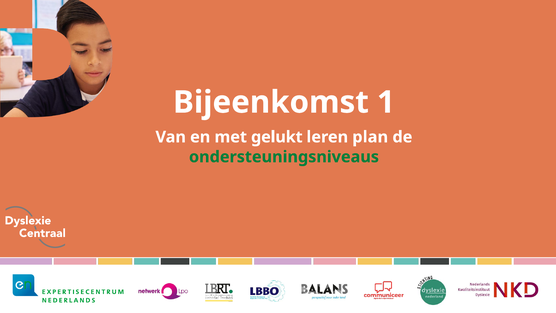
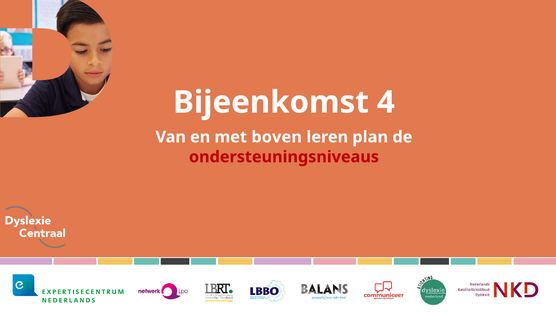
1: 1 -> 4 (386, 102)
gelukt: gelukt -> boven (277, 137)
ondersteuningsniveaus colour: green -> red (284, 157)
